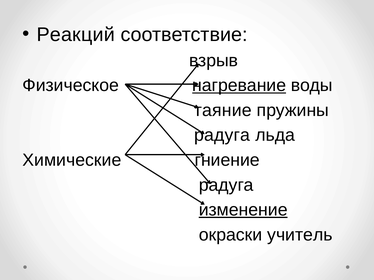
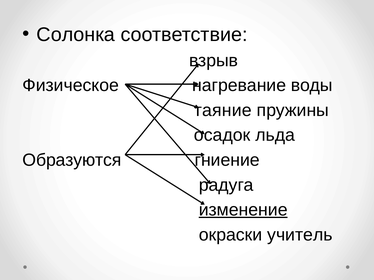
Реакций: Реакций -> Солонка (76, 35)
нагревание underline: present -> none (239, 86)
радуга: радуга -> осадок (222, 135)
Химические: Химические -> Образуются (72, 160)
